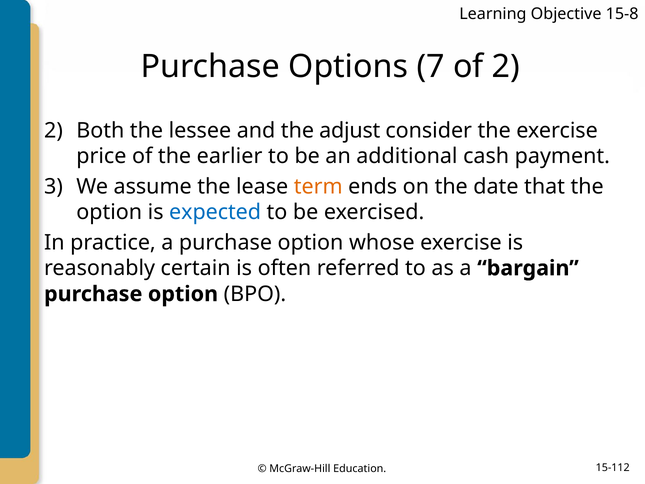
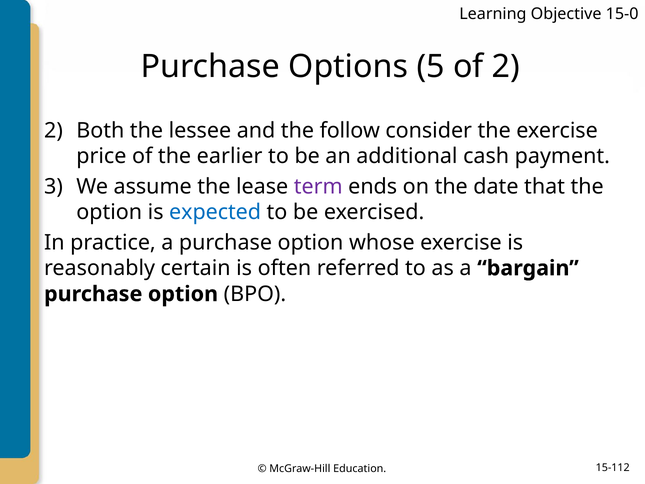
15-8: 15-8 -> 15-0 (622, 14)
7: 7 -> 5 (431, 67)
adjust: adjust -> follow (350, 131)
term colour: orange -> purple (318, 186)
